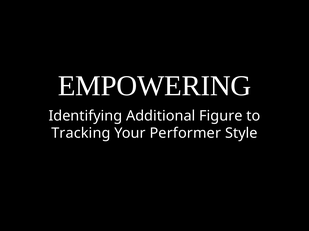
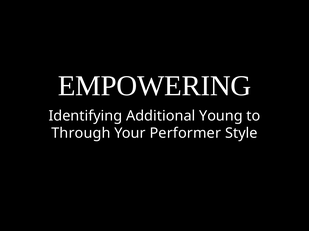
Figure: Figure -> Young (221, 116)
Tracking: Tracking -> Through (81, 134)
